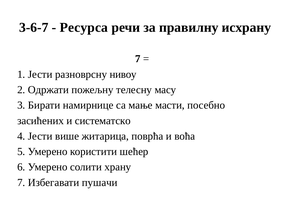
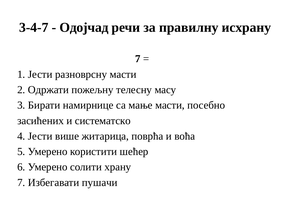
3-6-7: 3-6-7 -> 3-4-7 (34, 27)
Ресурса: Ресурса -> Одојчад (84, 27)
разноврсну нивоу: нивоу -> масти (123, 74)
